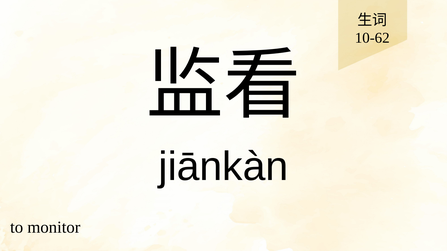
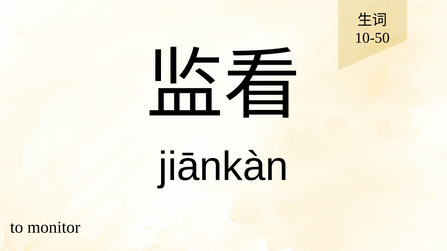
10-62: 10-62 -> 10-50 (372, 38)
